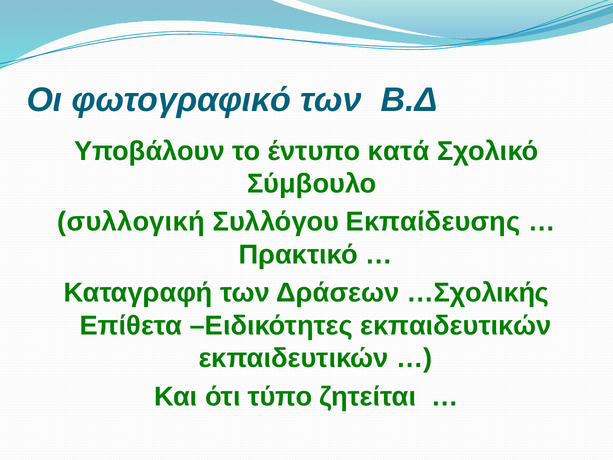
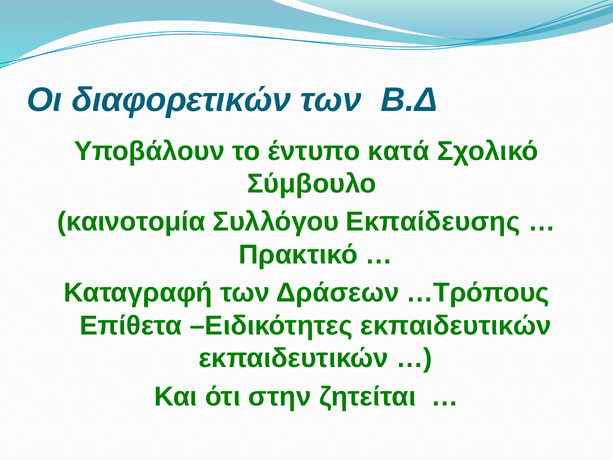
φωτογραφικό: φωτογραφικό -> διαφορετικών (181, 100)
συλλογική: συλλογική -> καινοτομία (131, 222)
…Σχολικής: …Σχολικής -> …Τρόπους (478, 293)
τύπο: τύπο -> στην (280, 396)
